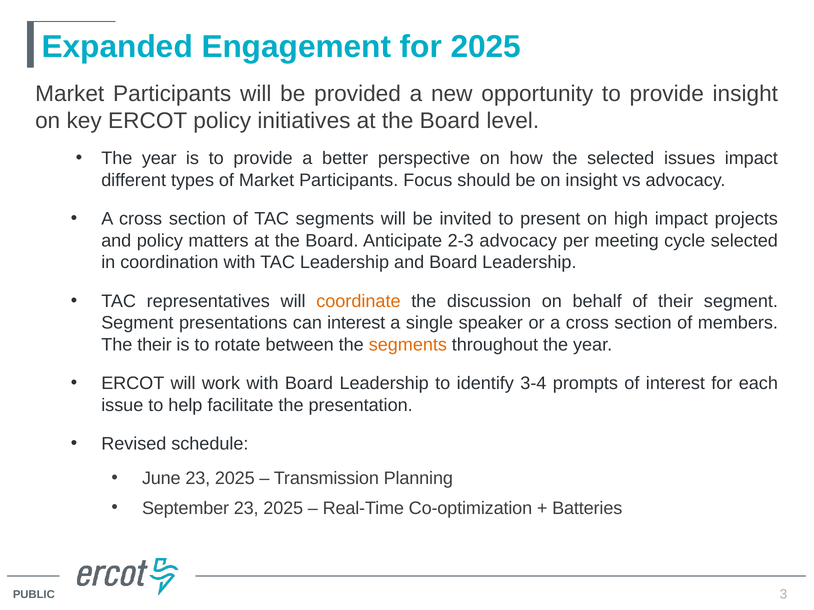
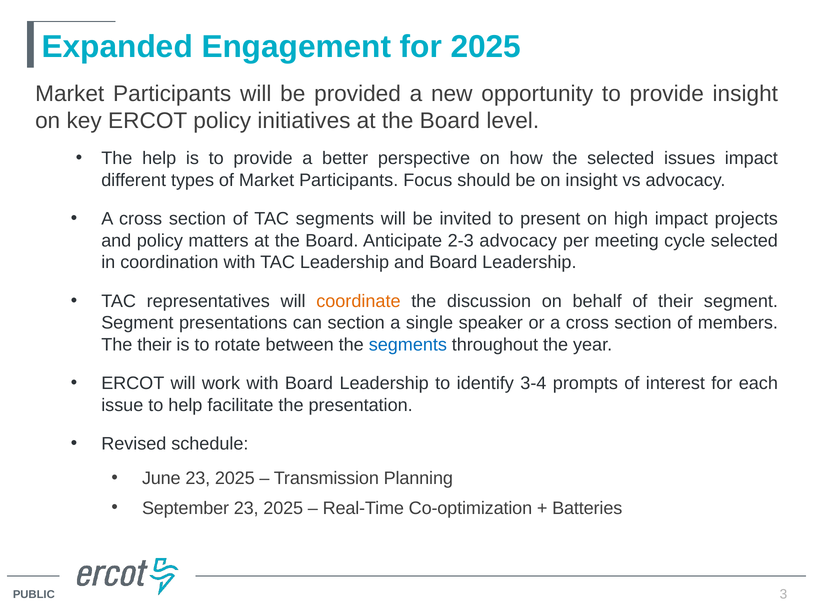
year: year -> help (159, 159)
can interest: interest -> section (356, 323)
segments colour: orange -> blue (408, 345)
